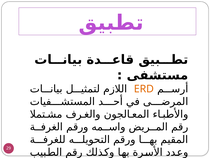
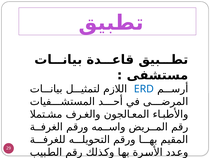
ERD colour: orange -> blue (144, 89)
